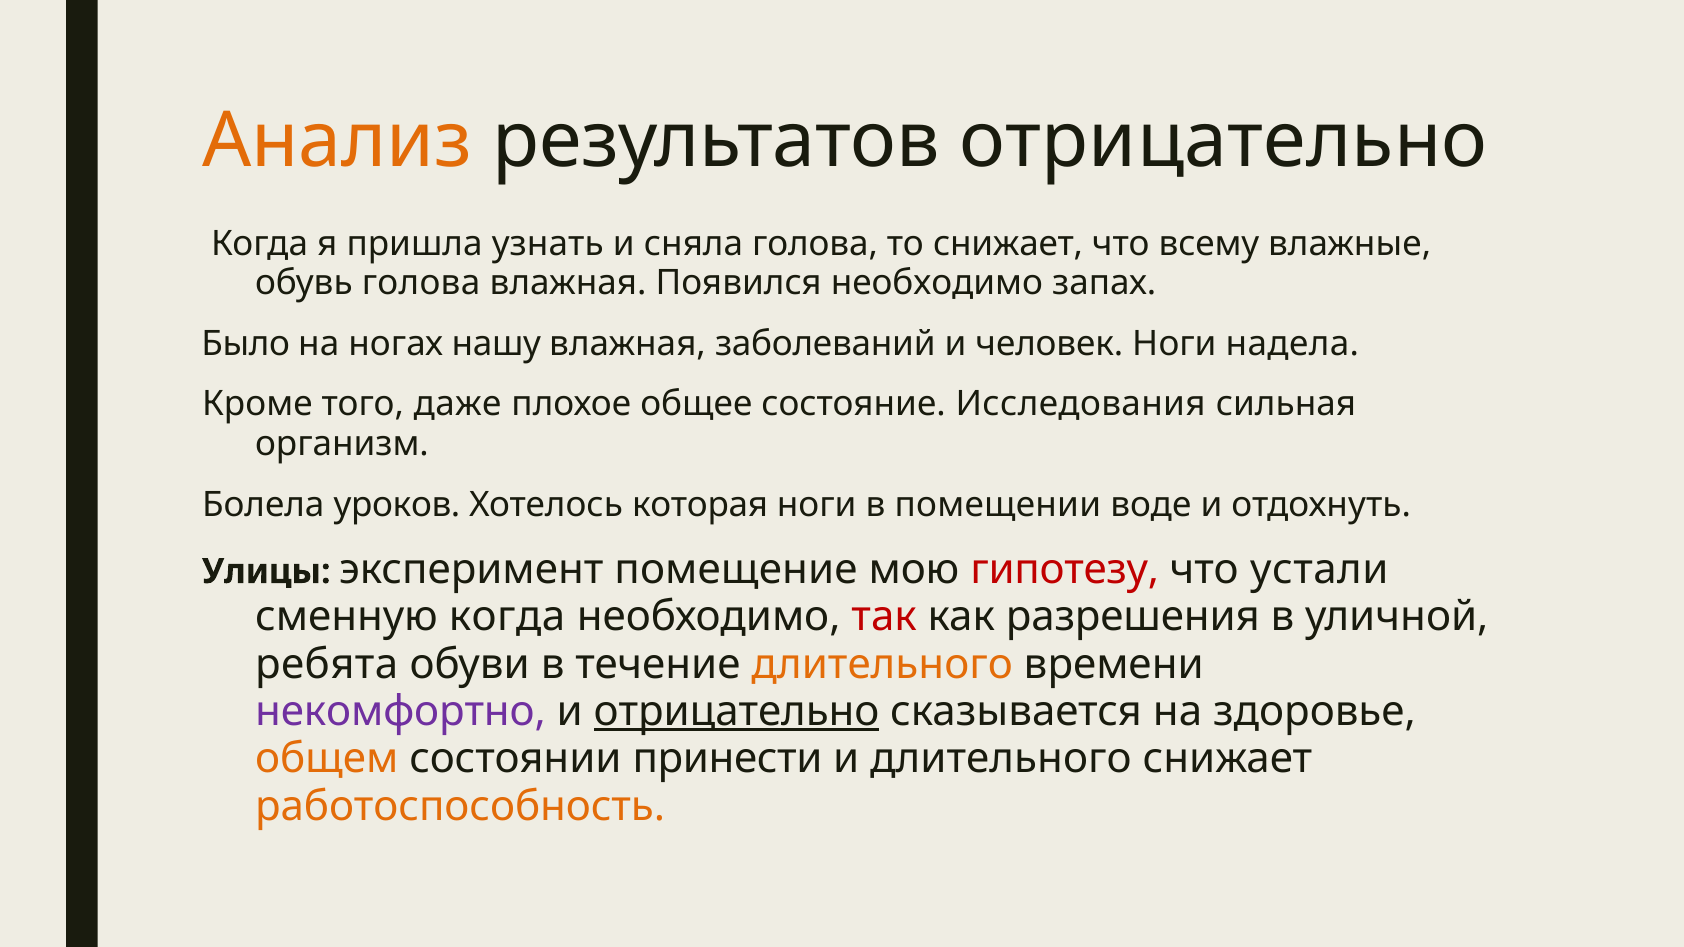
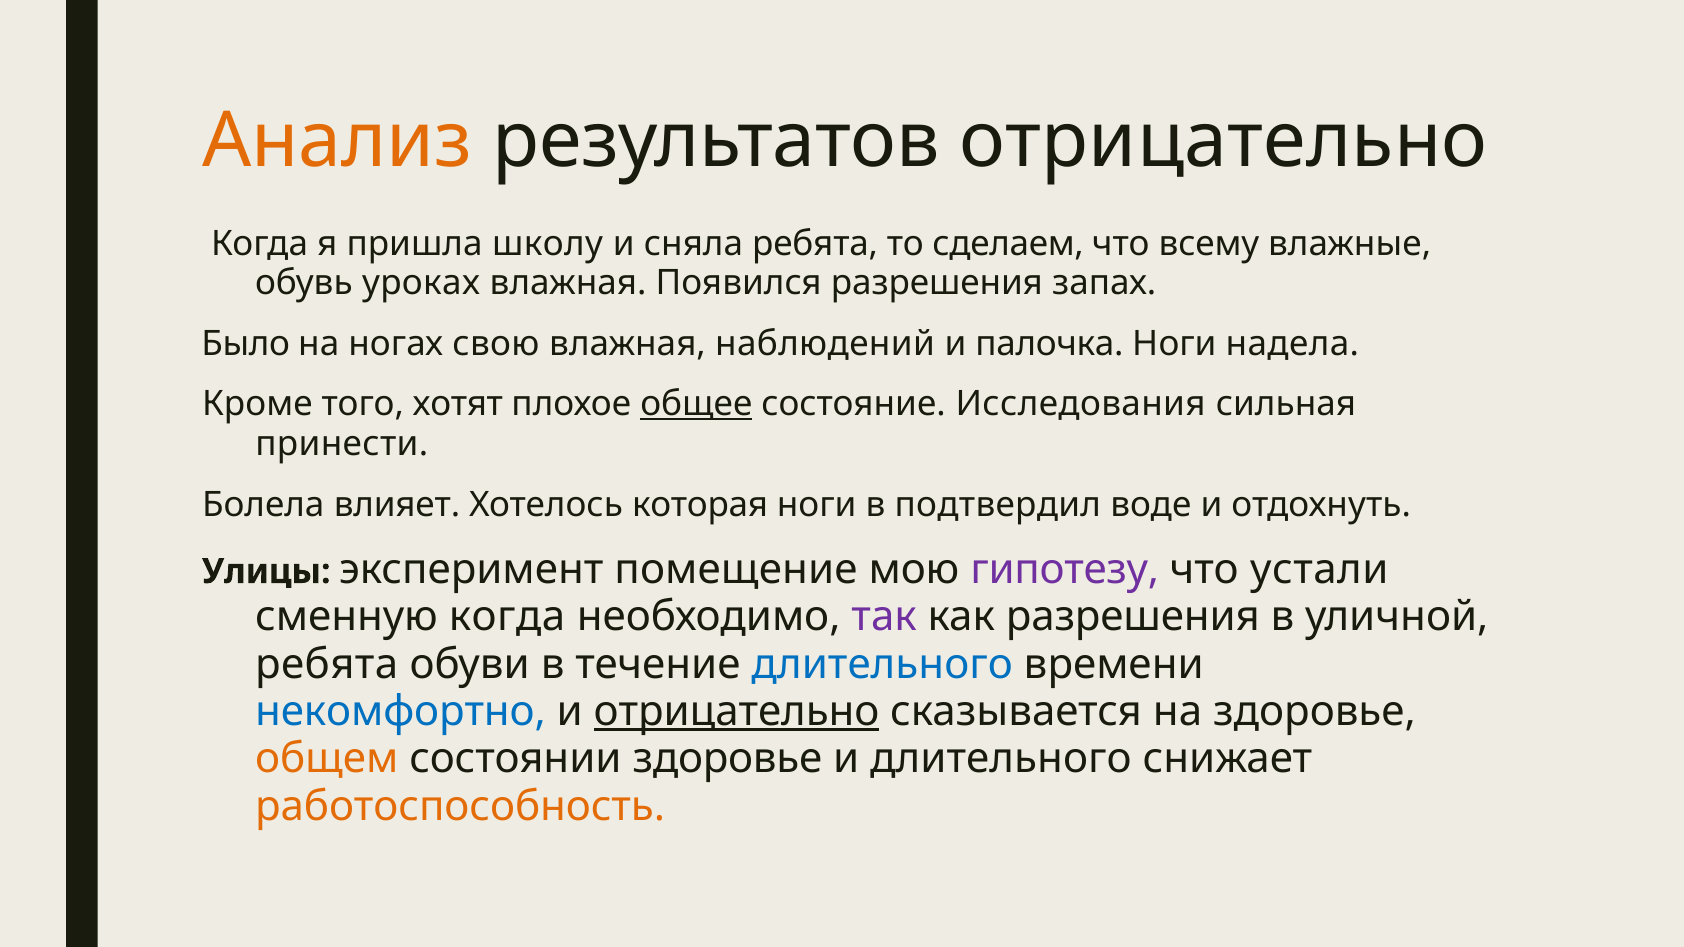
узнать: узнать -> школу (548, 243)
сняла голова: голова -> ребята (815, 243)
то снижает: снижает -> сделаем (1008, 243)
обувь голова: голова -> уроках (421, 283)
Появился необходимо: необходимо -> разрешения (937, 283)
нашу: нашу -> свою (496, 344)
заболеваний: заболеваний -> наблюдений (825, 344)
человек: человек -> палочка (1049, 344)
даже: даже -> хотят (458, 404)
общее underline: none -> present (696, 404)
организм: организм -> принести (342, 444)
уроков: уроков -> влияет (397, 505)
помещении: помещении -> подтвердил (998, 505)
гипотезу colour: red -> purple (1065, 569)
так colour: red -> purple (884, 617)
длительного colour: orange -> blue (882, 664)
некомфортно colour: purple -> blue (401, 712)
состоянии принести: принести -> здоровье (727, 759)
